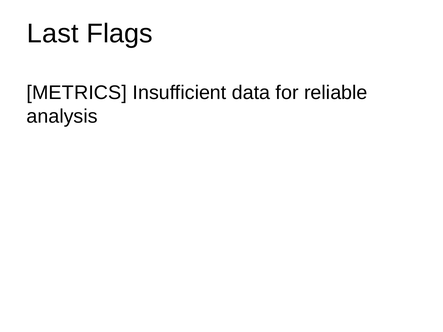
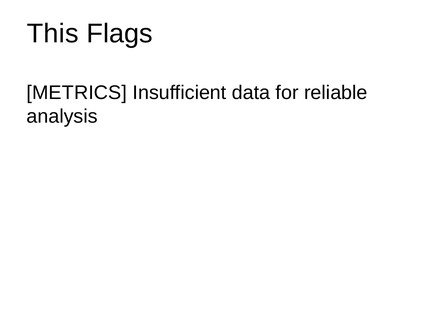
Last: Last -> This (53, 34)
